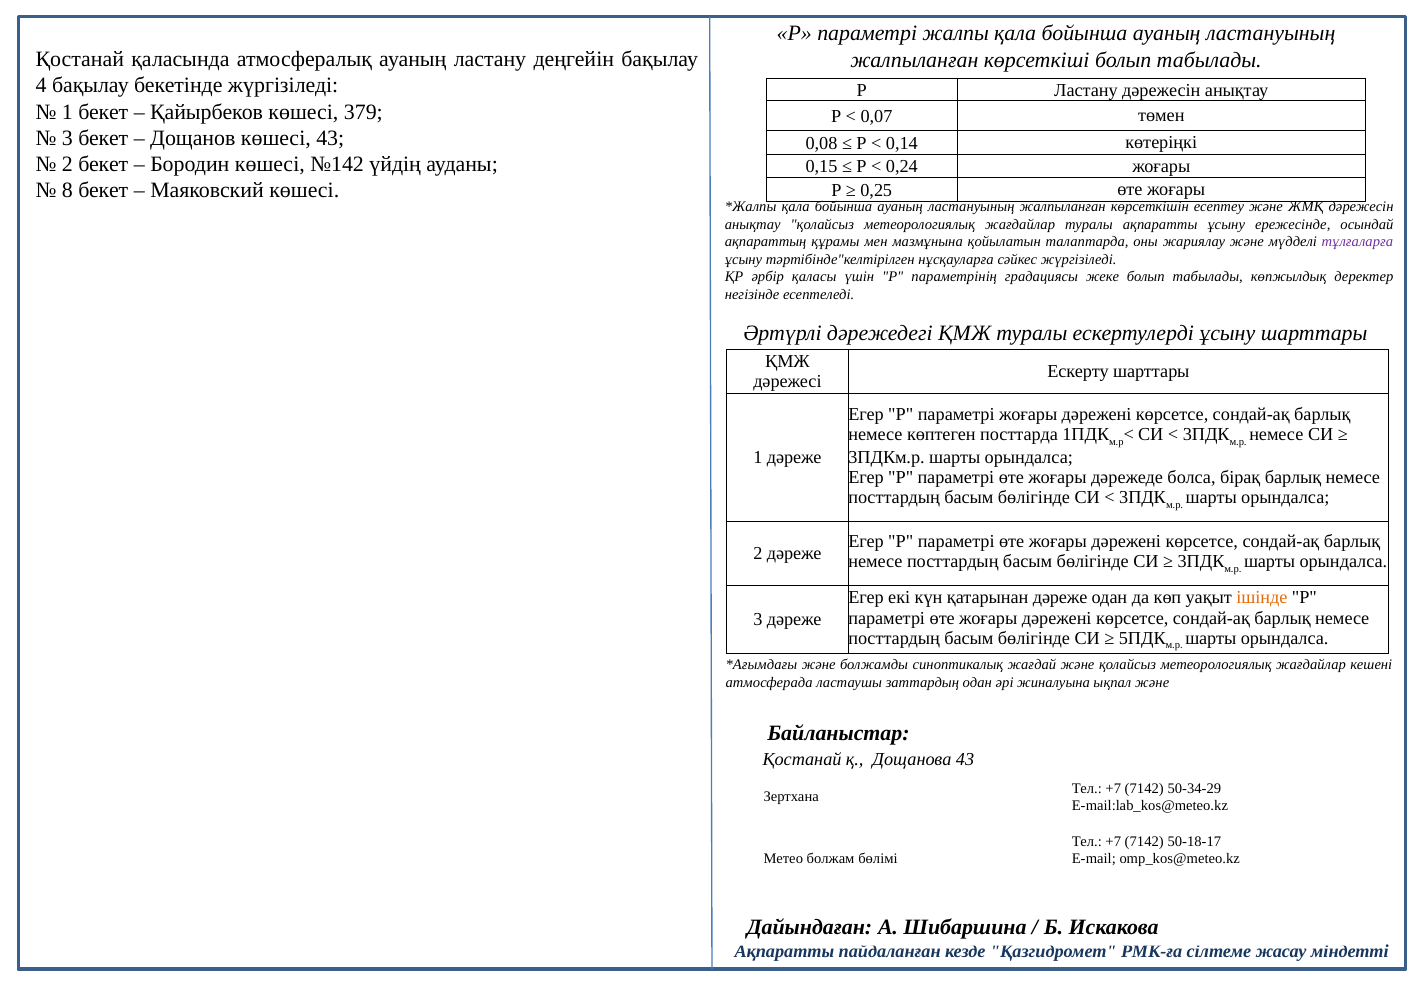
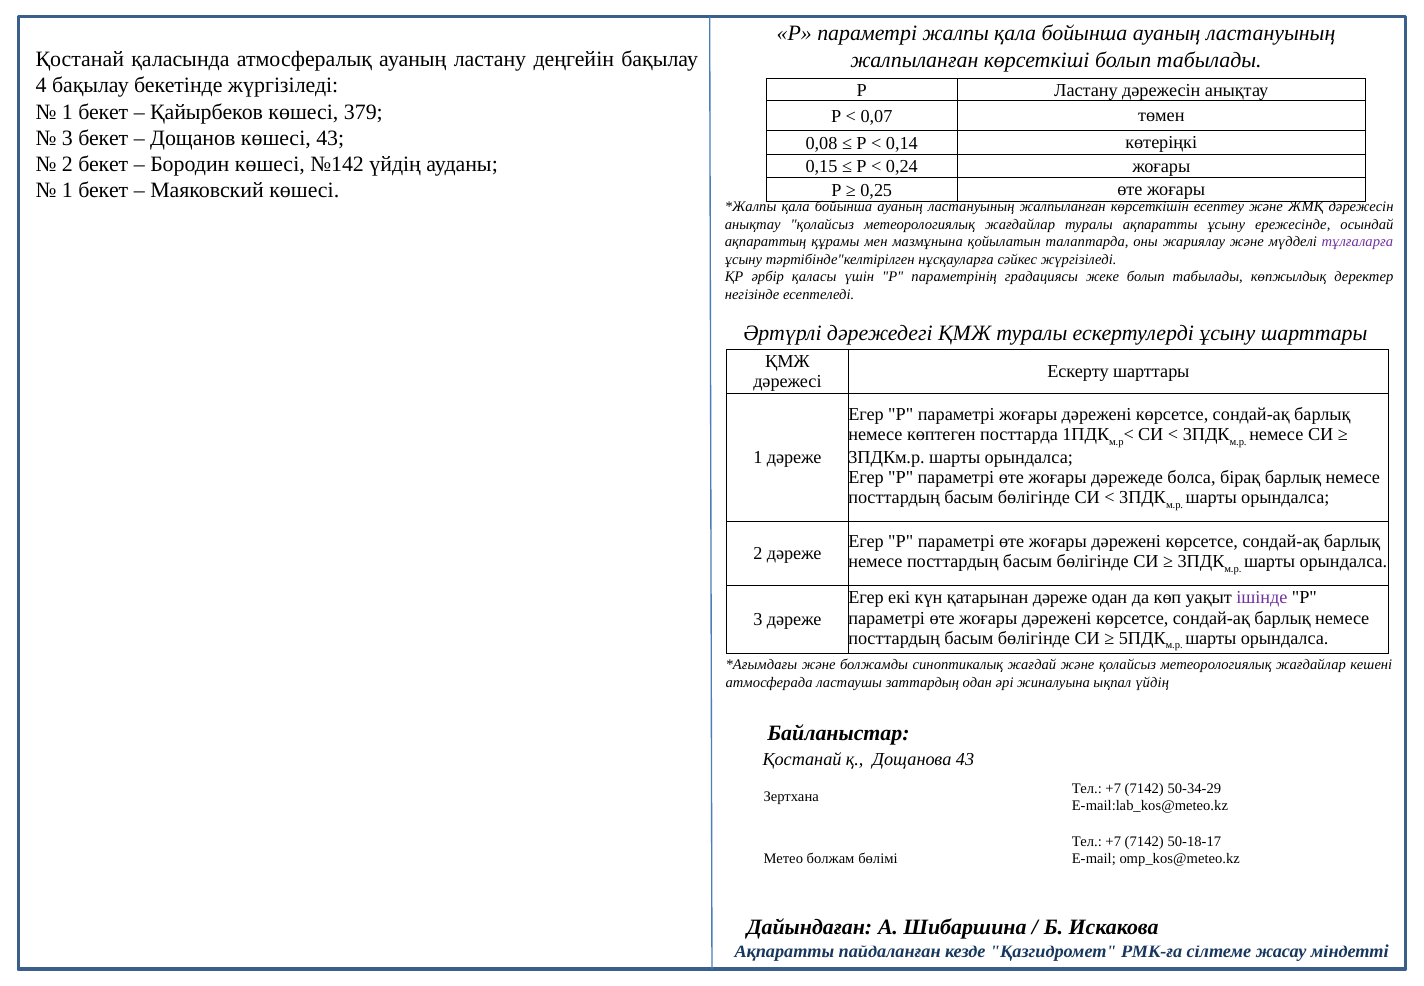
8: 8 -> 1 (67, 191)
ішінде colour: orange -> purple (1262, 598)
ықпал және: және -> үйдің (1152, 682)
